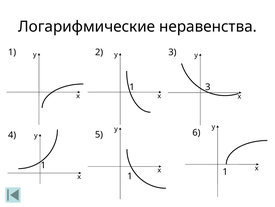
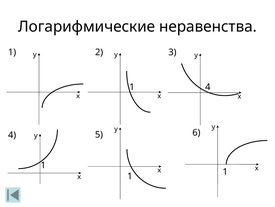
1 3: 3 -> 4 (208, 87)
